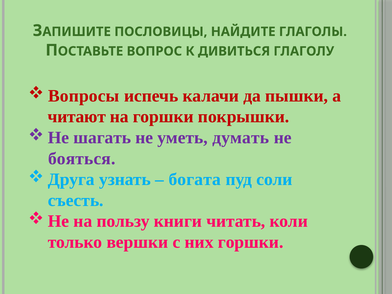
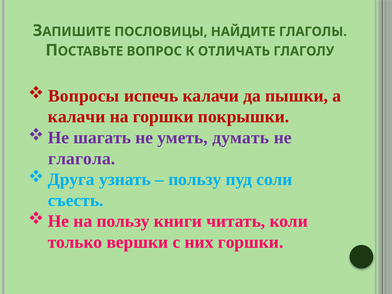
ДИВИТЬСЯ: ДИВИТЬСЯ -> ОТЛИЧАТЬ (234, 51)
читают: читают -> калачи (77, 117)
бояться: бояться -> глагола (82, 159)
богата: богата -> пользу (195, 179)
